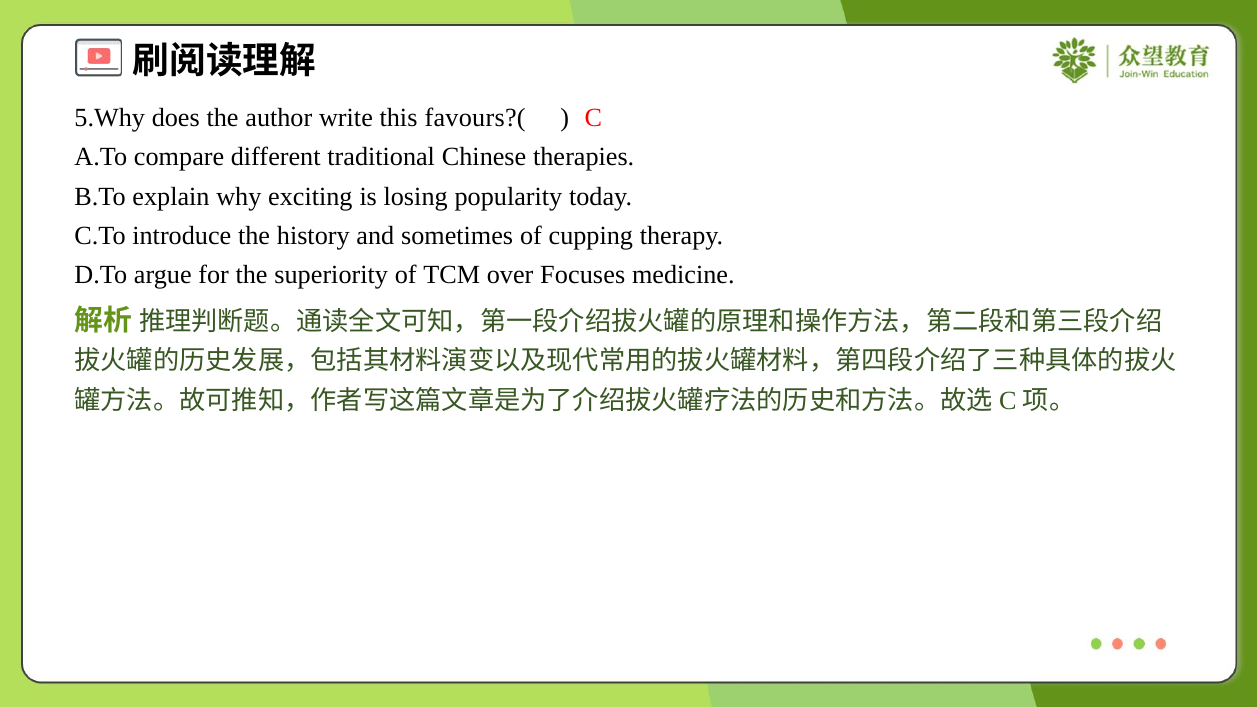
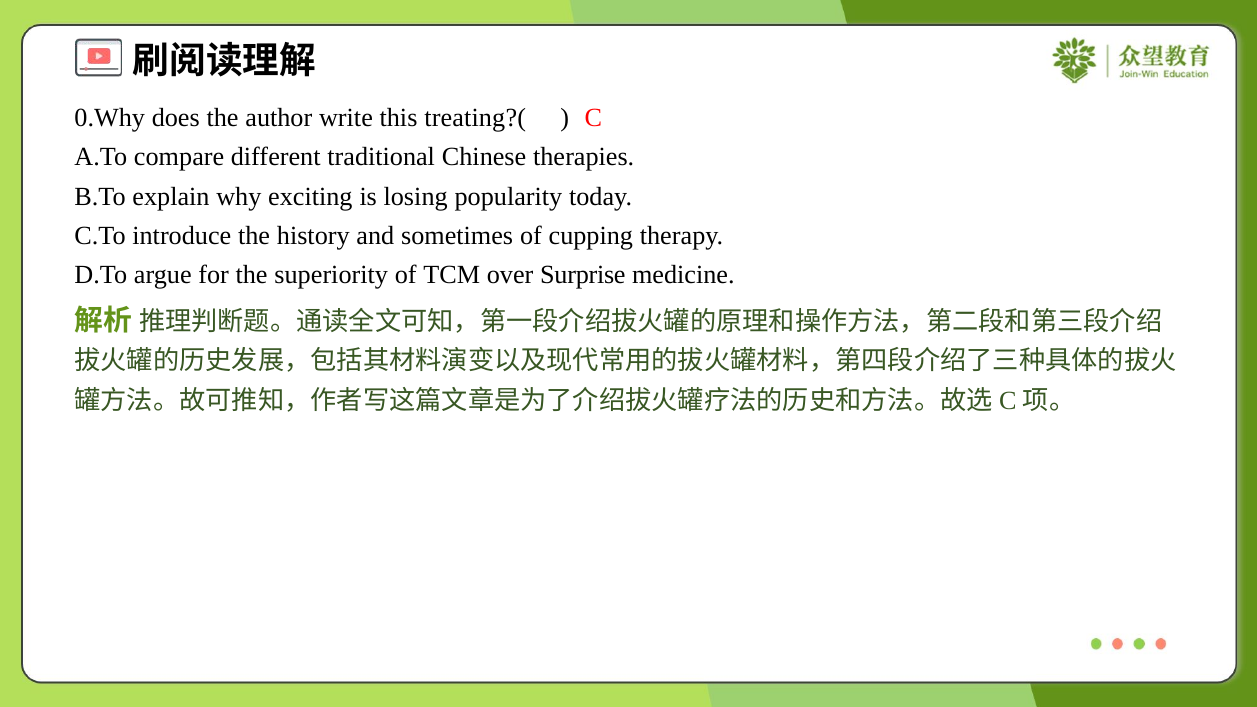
5.Why: 5.Why -> 0.Why (110, 118)
favours?(: favours?( -> treating?( (475, 118)
Focuses: Focuses -> Surprise (583, 275)
